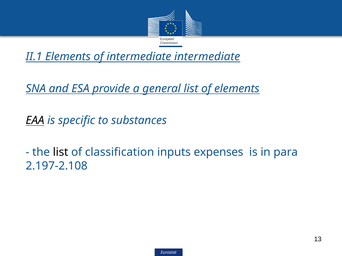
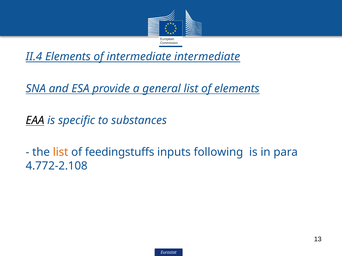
II.1: II.1 -> II.4 (34, 57)
list colour: black -> orange (61, 153)
classification: classification -> feedingstuffs (120, 153)
expenses: expenses -> following (218, 153)
2.197-2.108: 2.197-2.108 -> 4.772-2.108 (57, 166)
